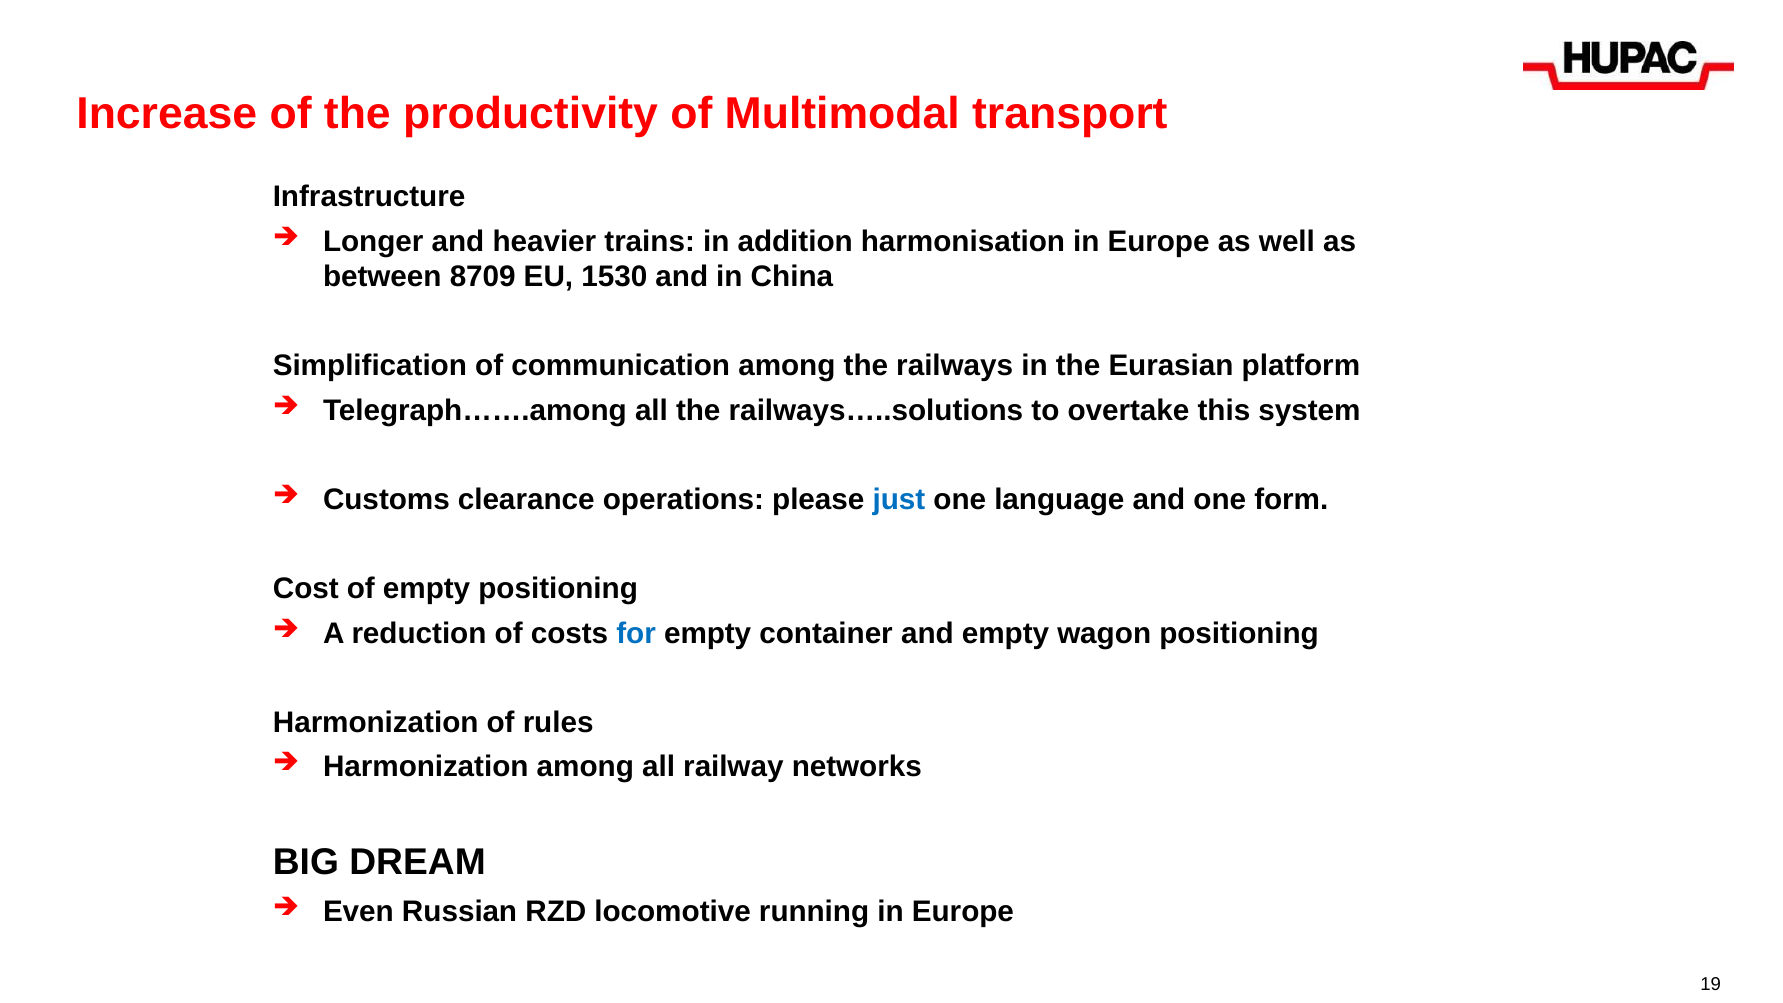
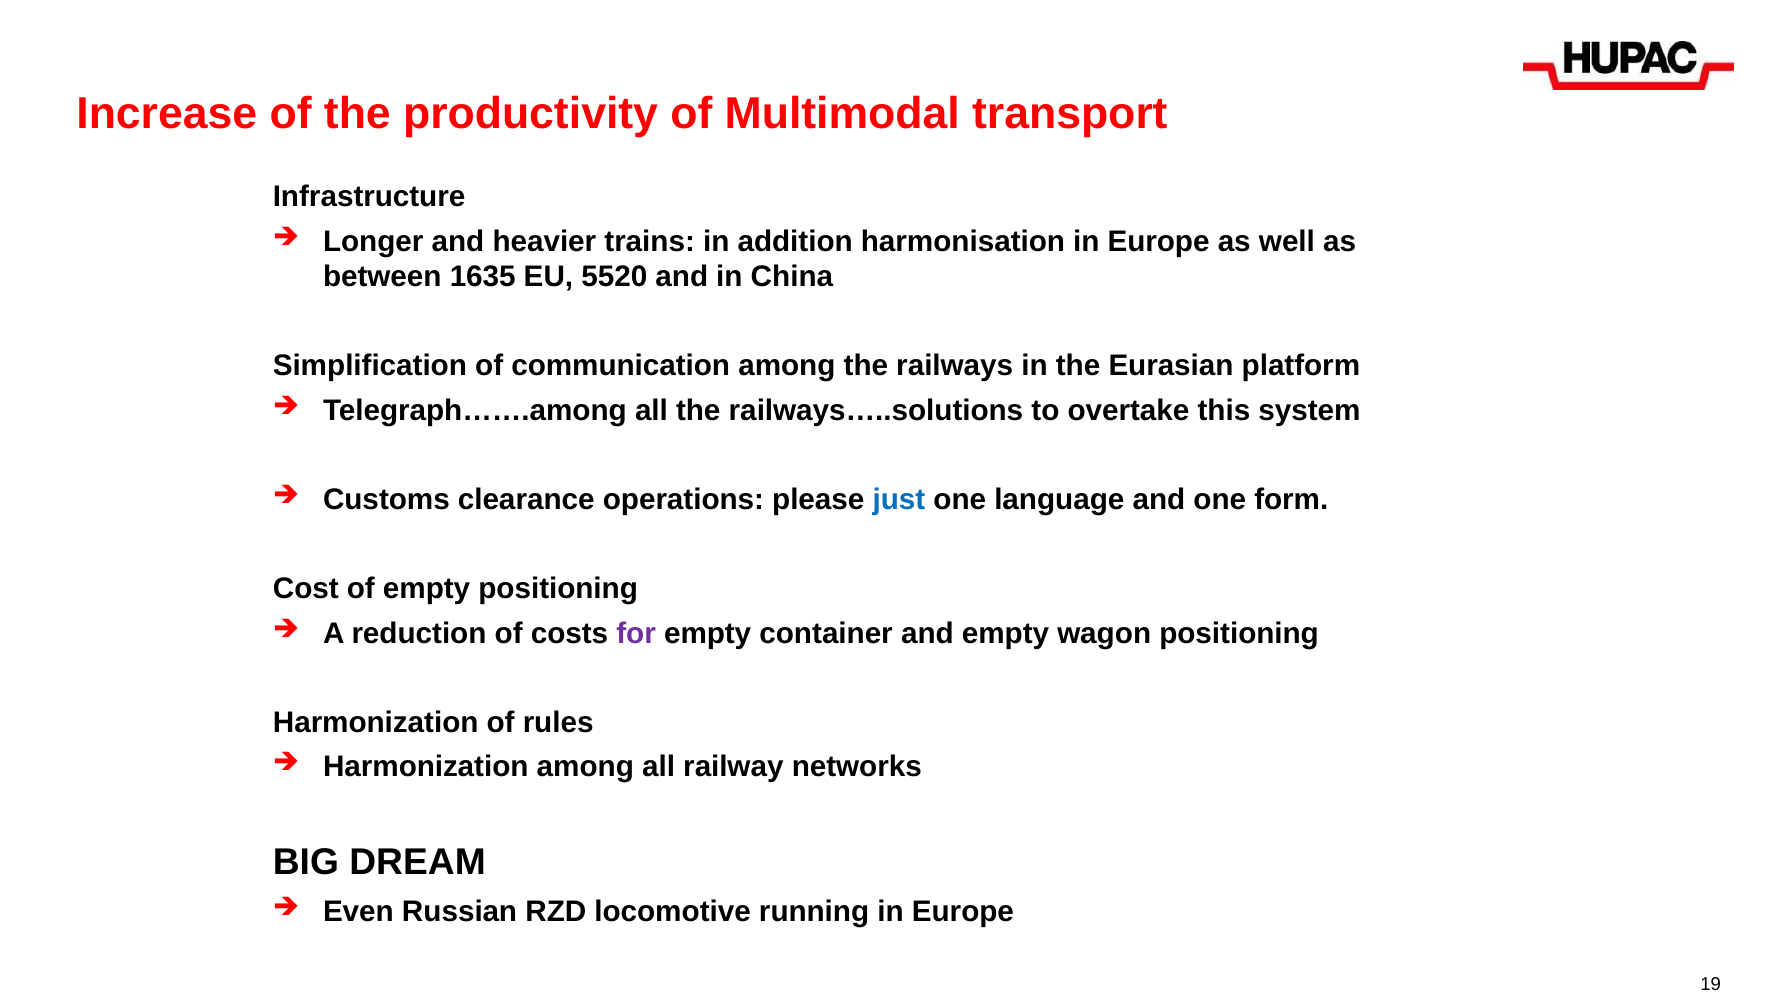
8709: 8709 -> 1635 (483, 277)
1530: 1530 -> 5520 (614, 277)
for colour: blue -> purple (636, 633)
